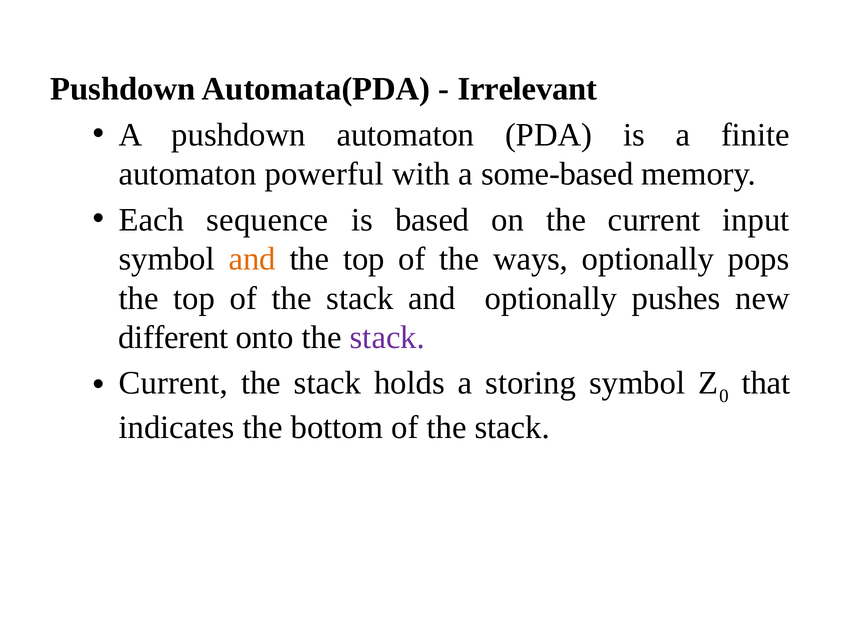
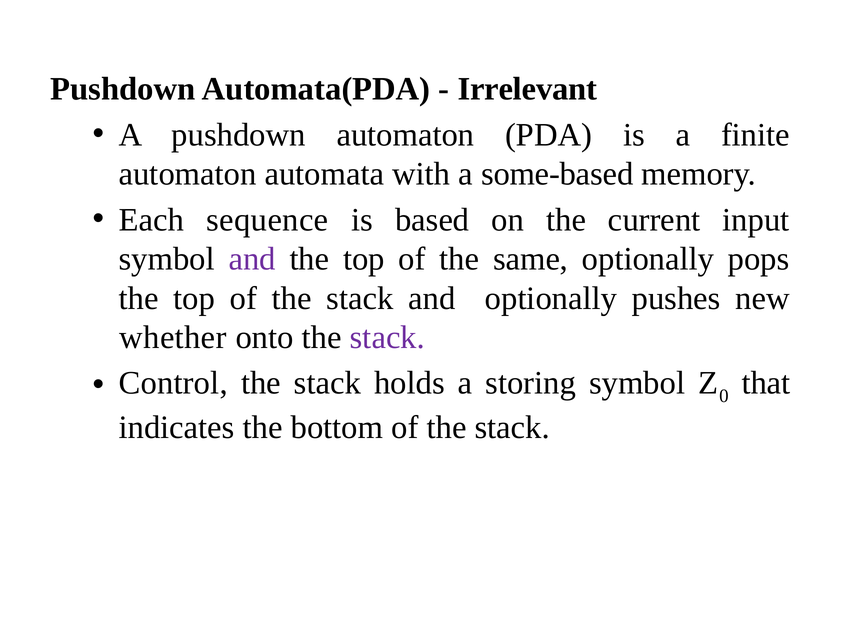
powerful: powerful -> automata (324, 174)
and colour: orange -> purple (252, 259)
ways: ways -> same (531, 259)
different: different -> whether (173, 337)
Current: Current -> Control (173, 383)
